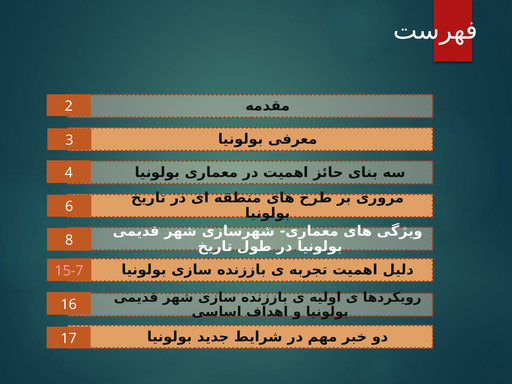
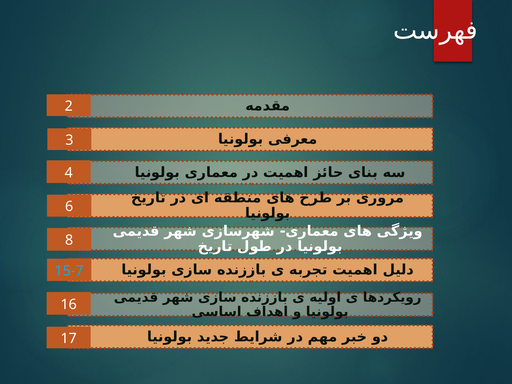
15-7 colour: pink -> light blue (69, 271)
